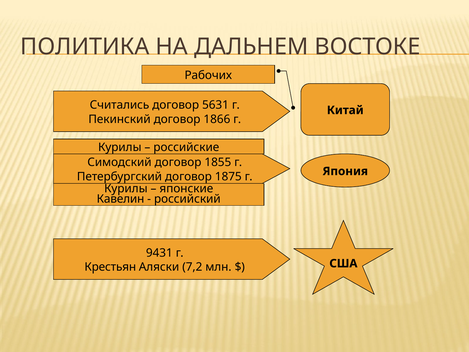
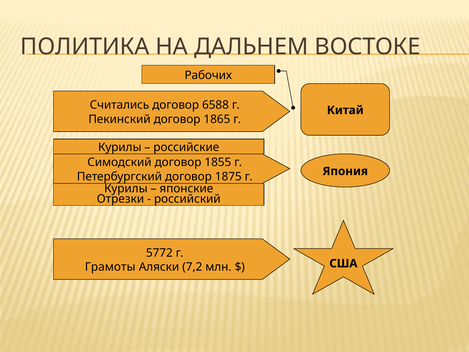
5631: 5631 -> 6588 (215, 105)
1866: 1866 -> 1865 (217, 119)
Кавелин: Кавелин -> Отрезки (120, 199)
9431: 9431 -> 5772 (159, 253)
Крестьян: Крестьян -> Грамоты (110, 267)
